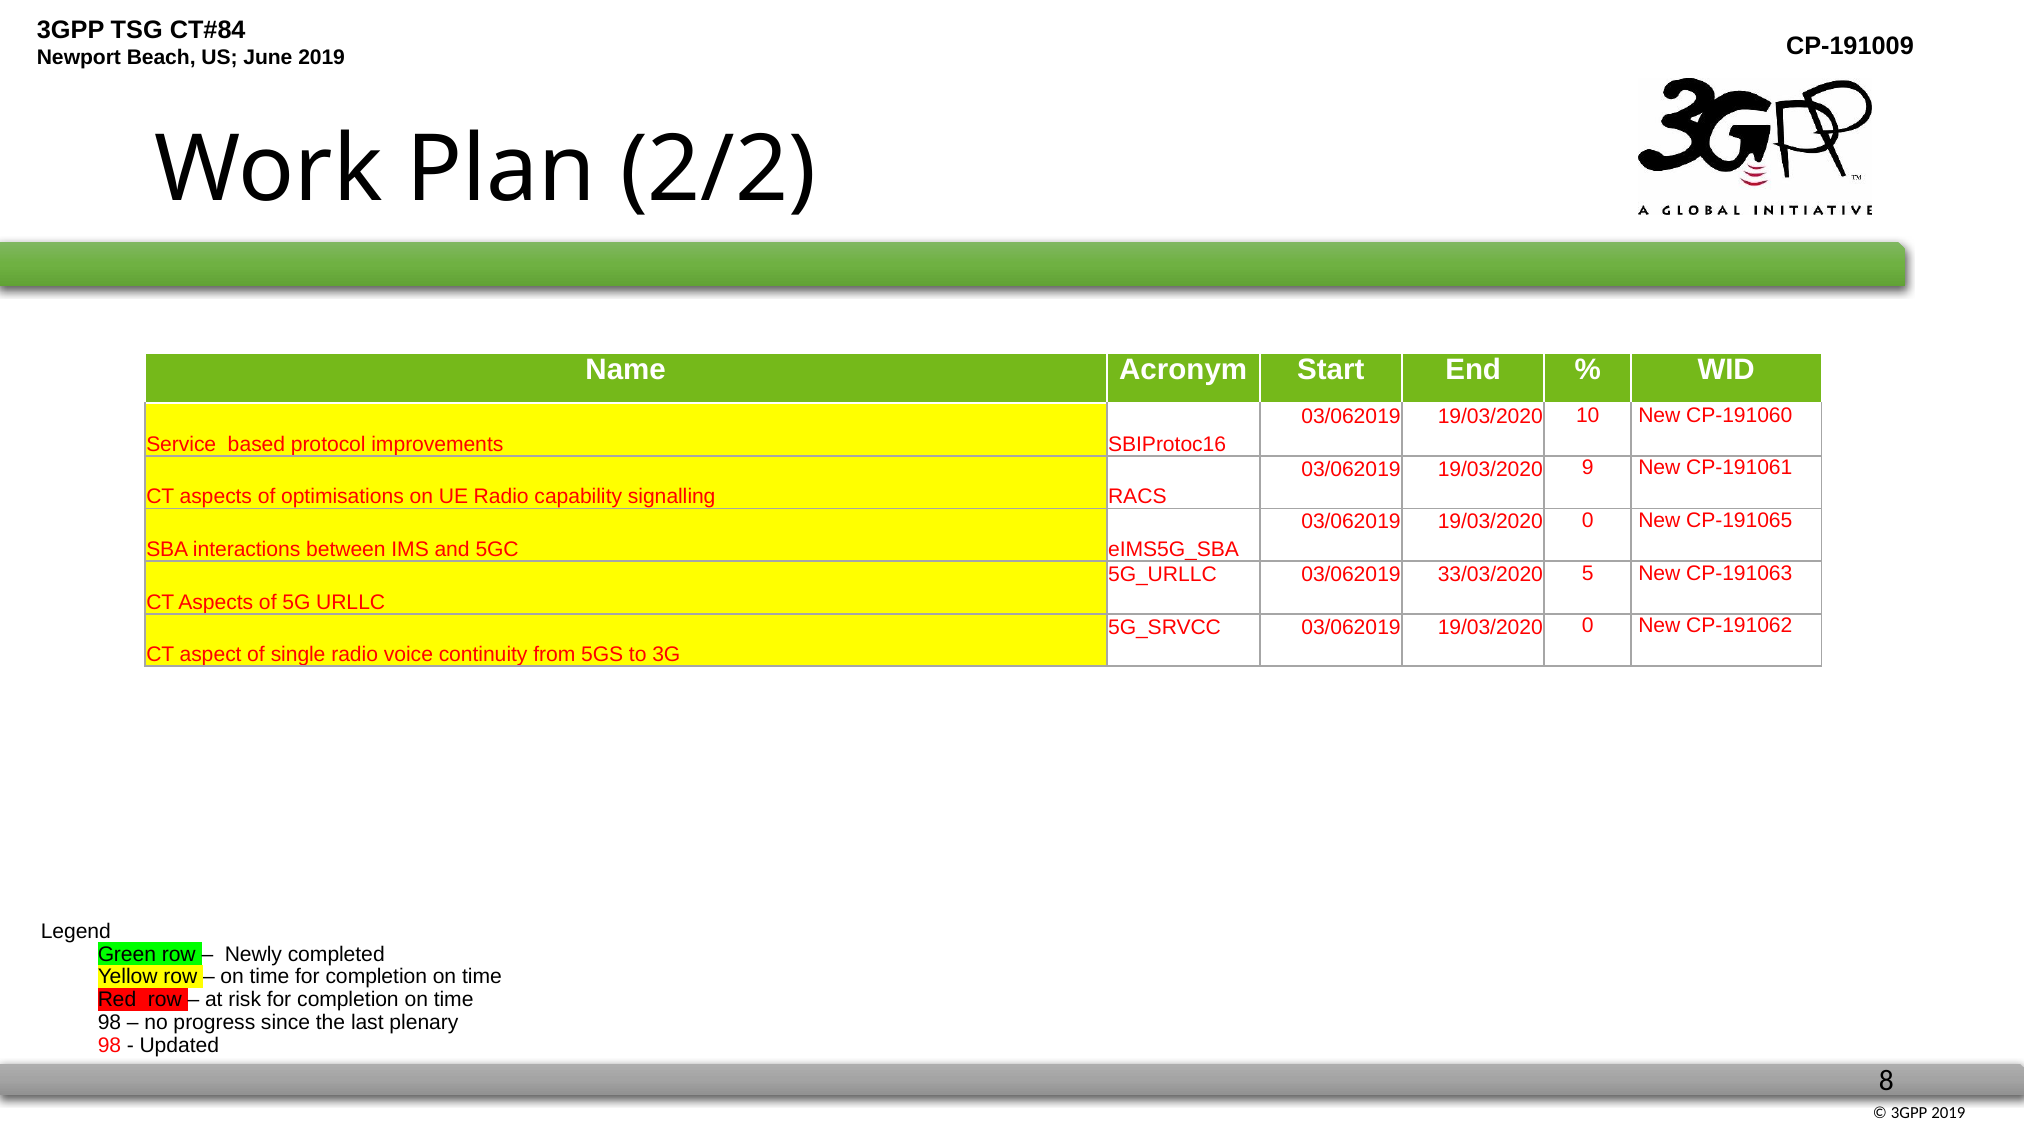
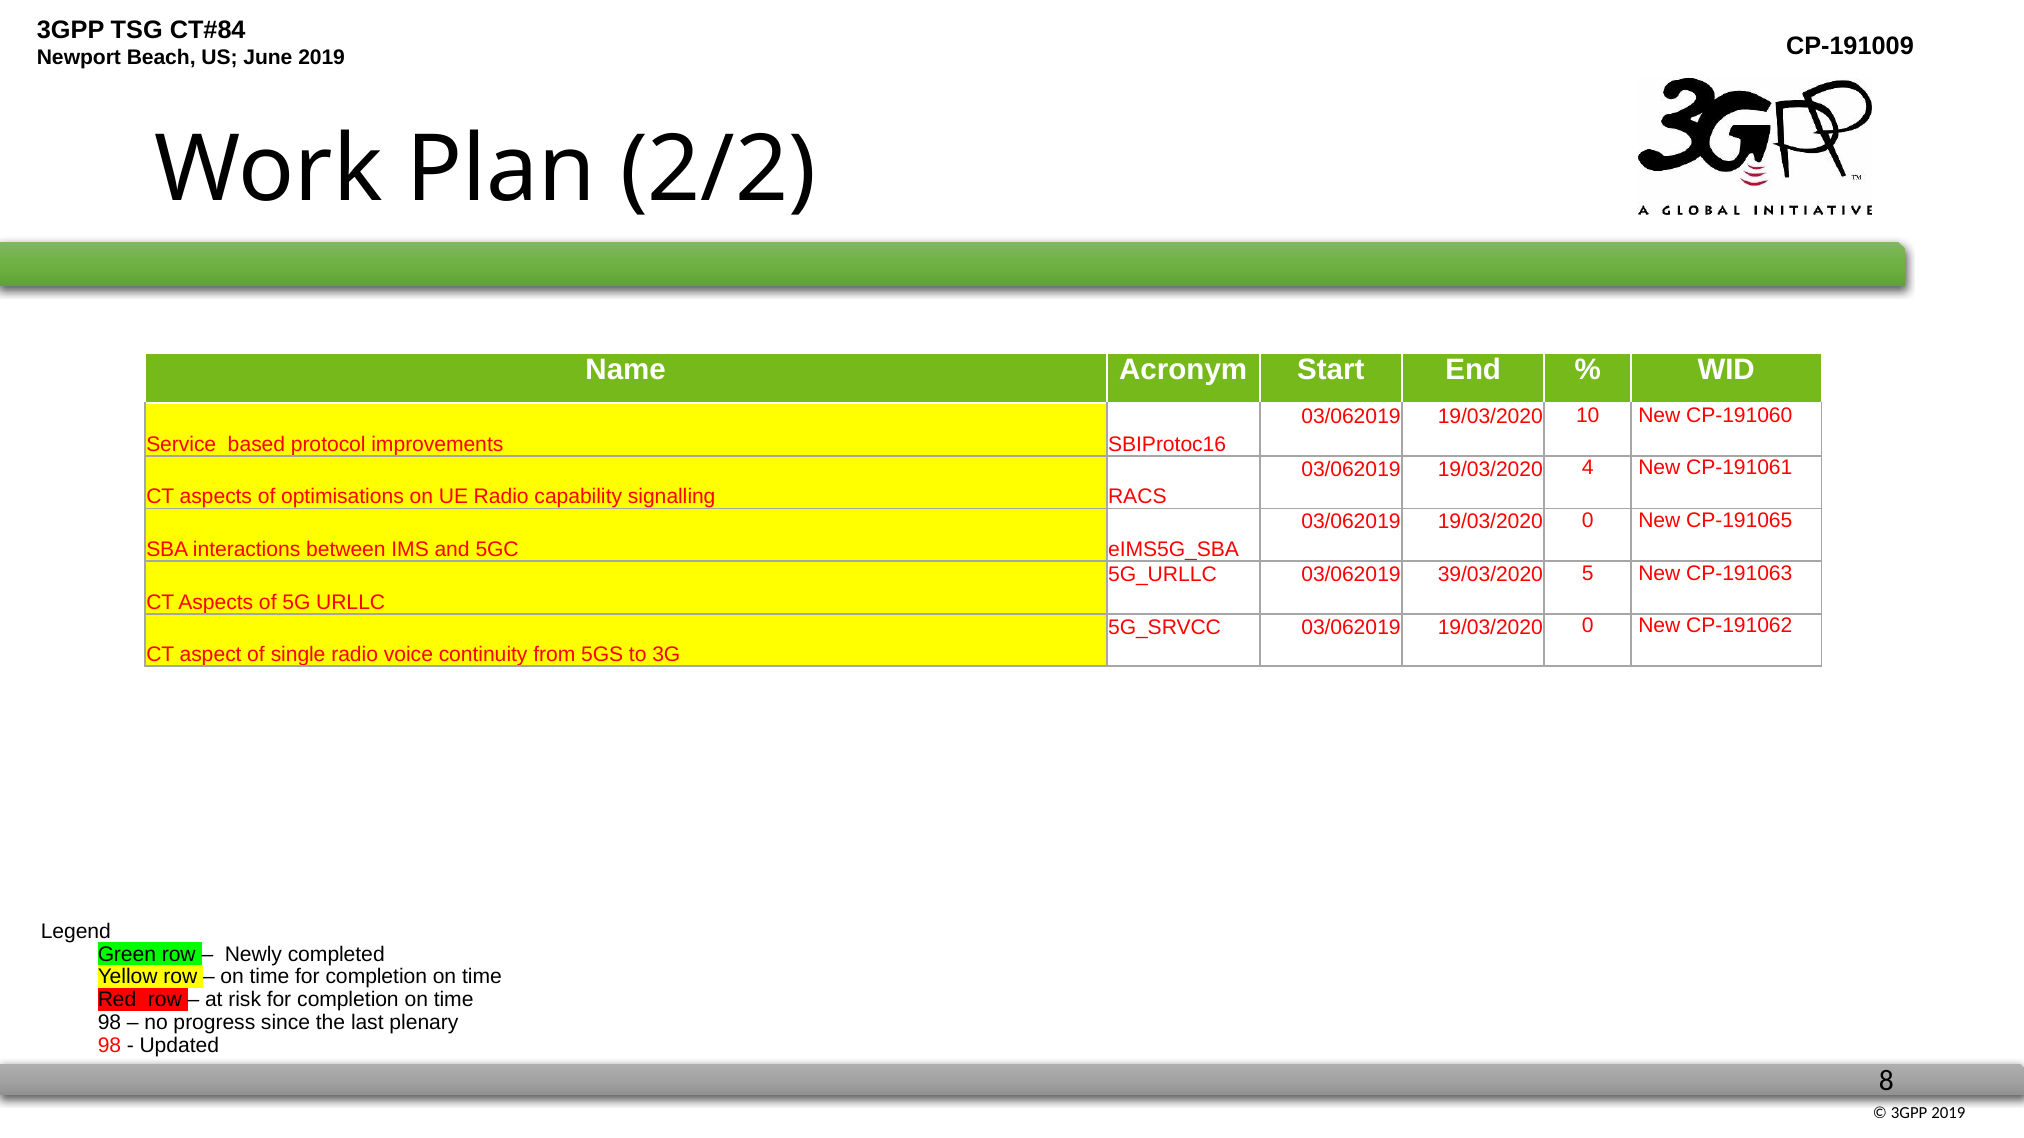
9: 9 -> 4 (1588, 468)
33/03/2020: 33/03/2020 -> 39/03/2020 (1490, 575)
